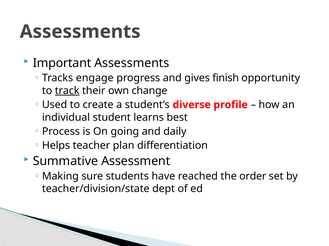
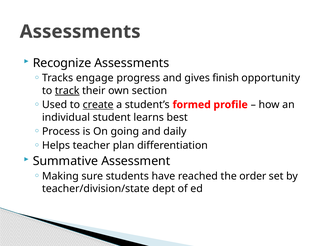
Important: Important -> Recognize (62, 63)
change: change -> section (149, 91)
create underline: none -> present (98, 105)
diverse: diverse -> formed (192, 105)
